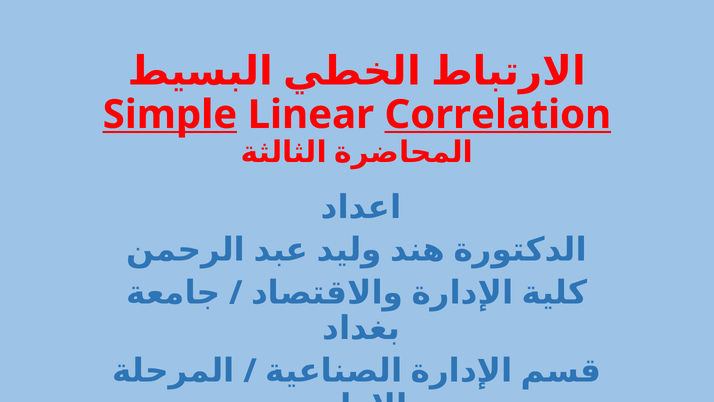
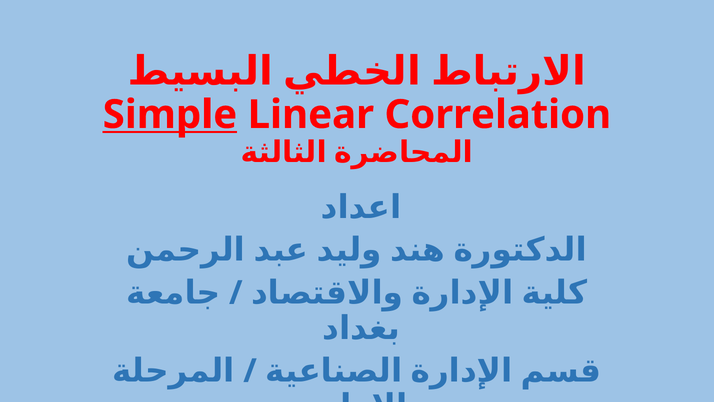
Correlation underline: present -> none (498, 115)
